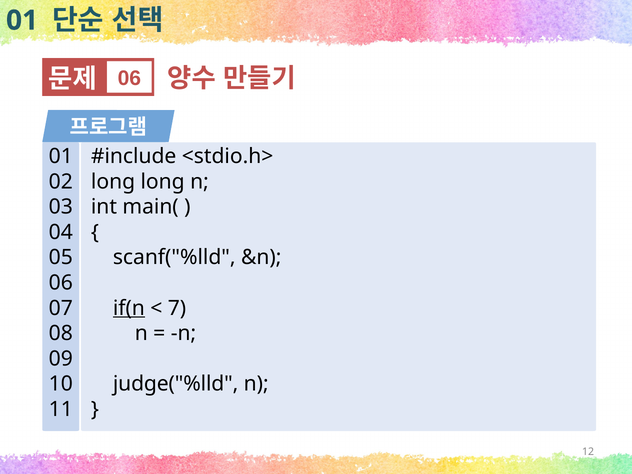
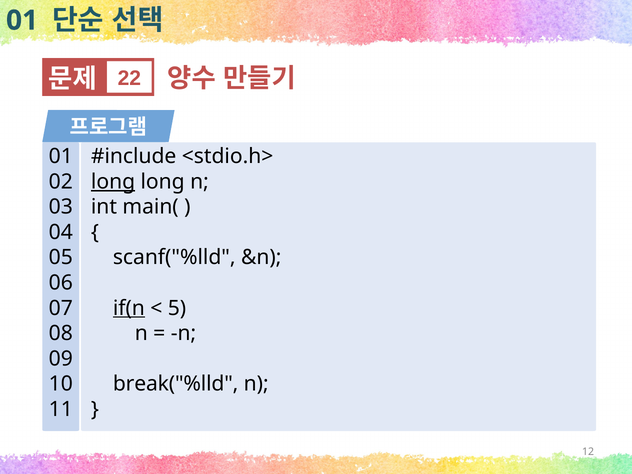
06: 06 -> 22 (129, 78)
long underline: none -> present (113, 182)
7: 7 -> 5 (177, 308)
judge("%lld: judge("%lld -> break("%lld (176, 384)
